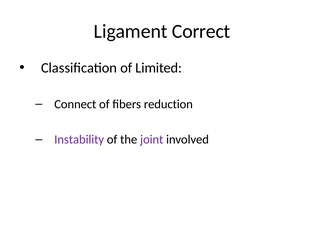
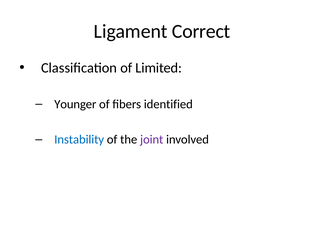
Connect: Connect -> Younger (75, 104)
reduction: reduction -> identified (168, 104)
Instability colour: purple -> blue (79, 140)
